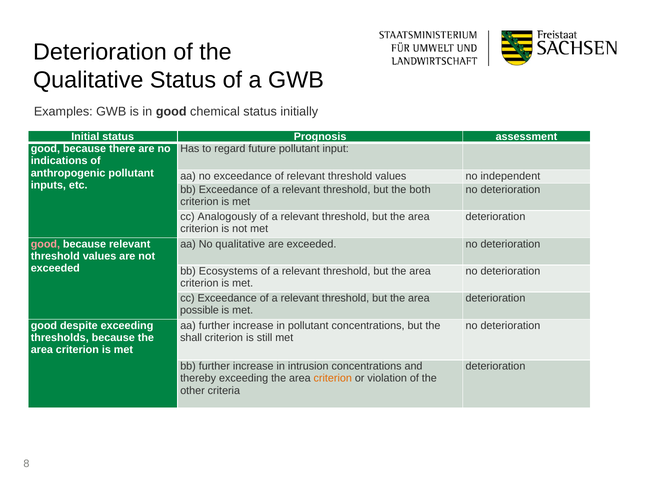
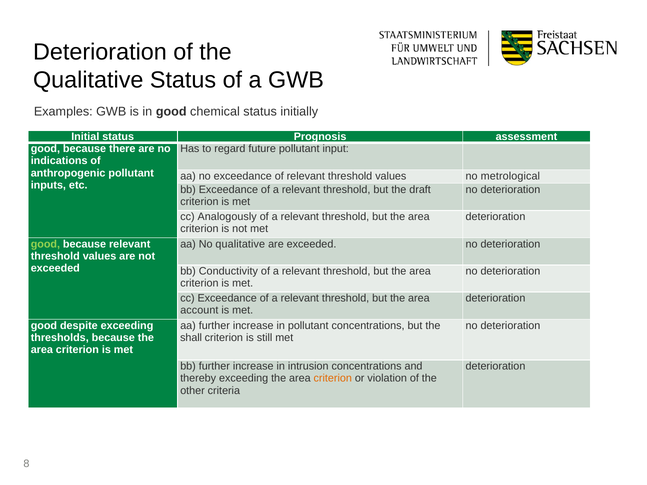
independent: independent -> metrological (510, 176)
both: both -> draft (420, 190)
good colour: pink -> light green (45, 244)
Ecosystems: Ecosystems -> Conductivity (228, 271)
possible: possible -> account (199, 311)
